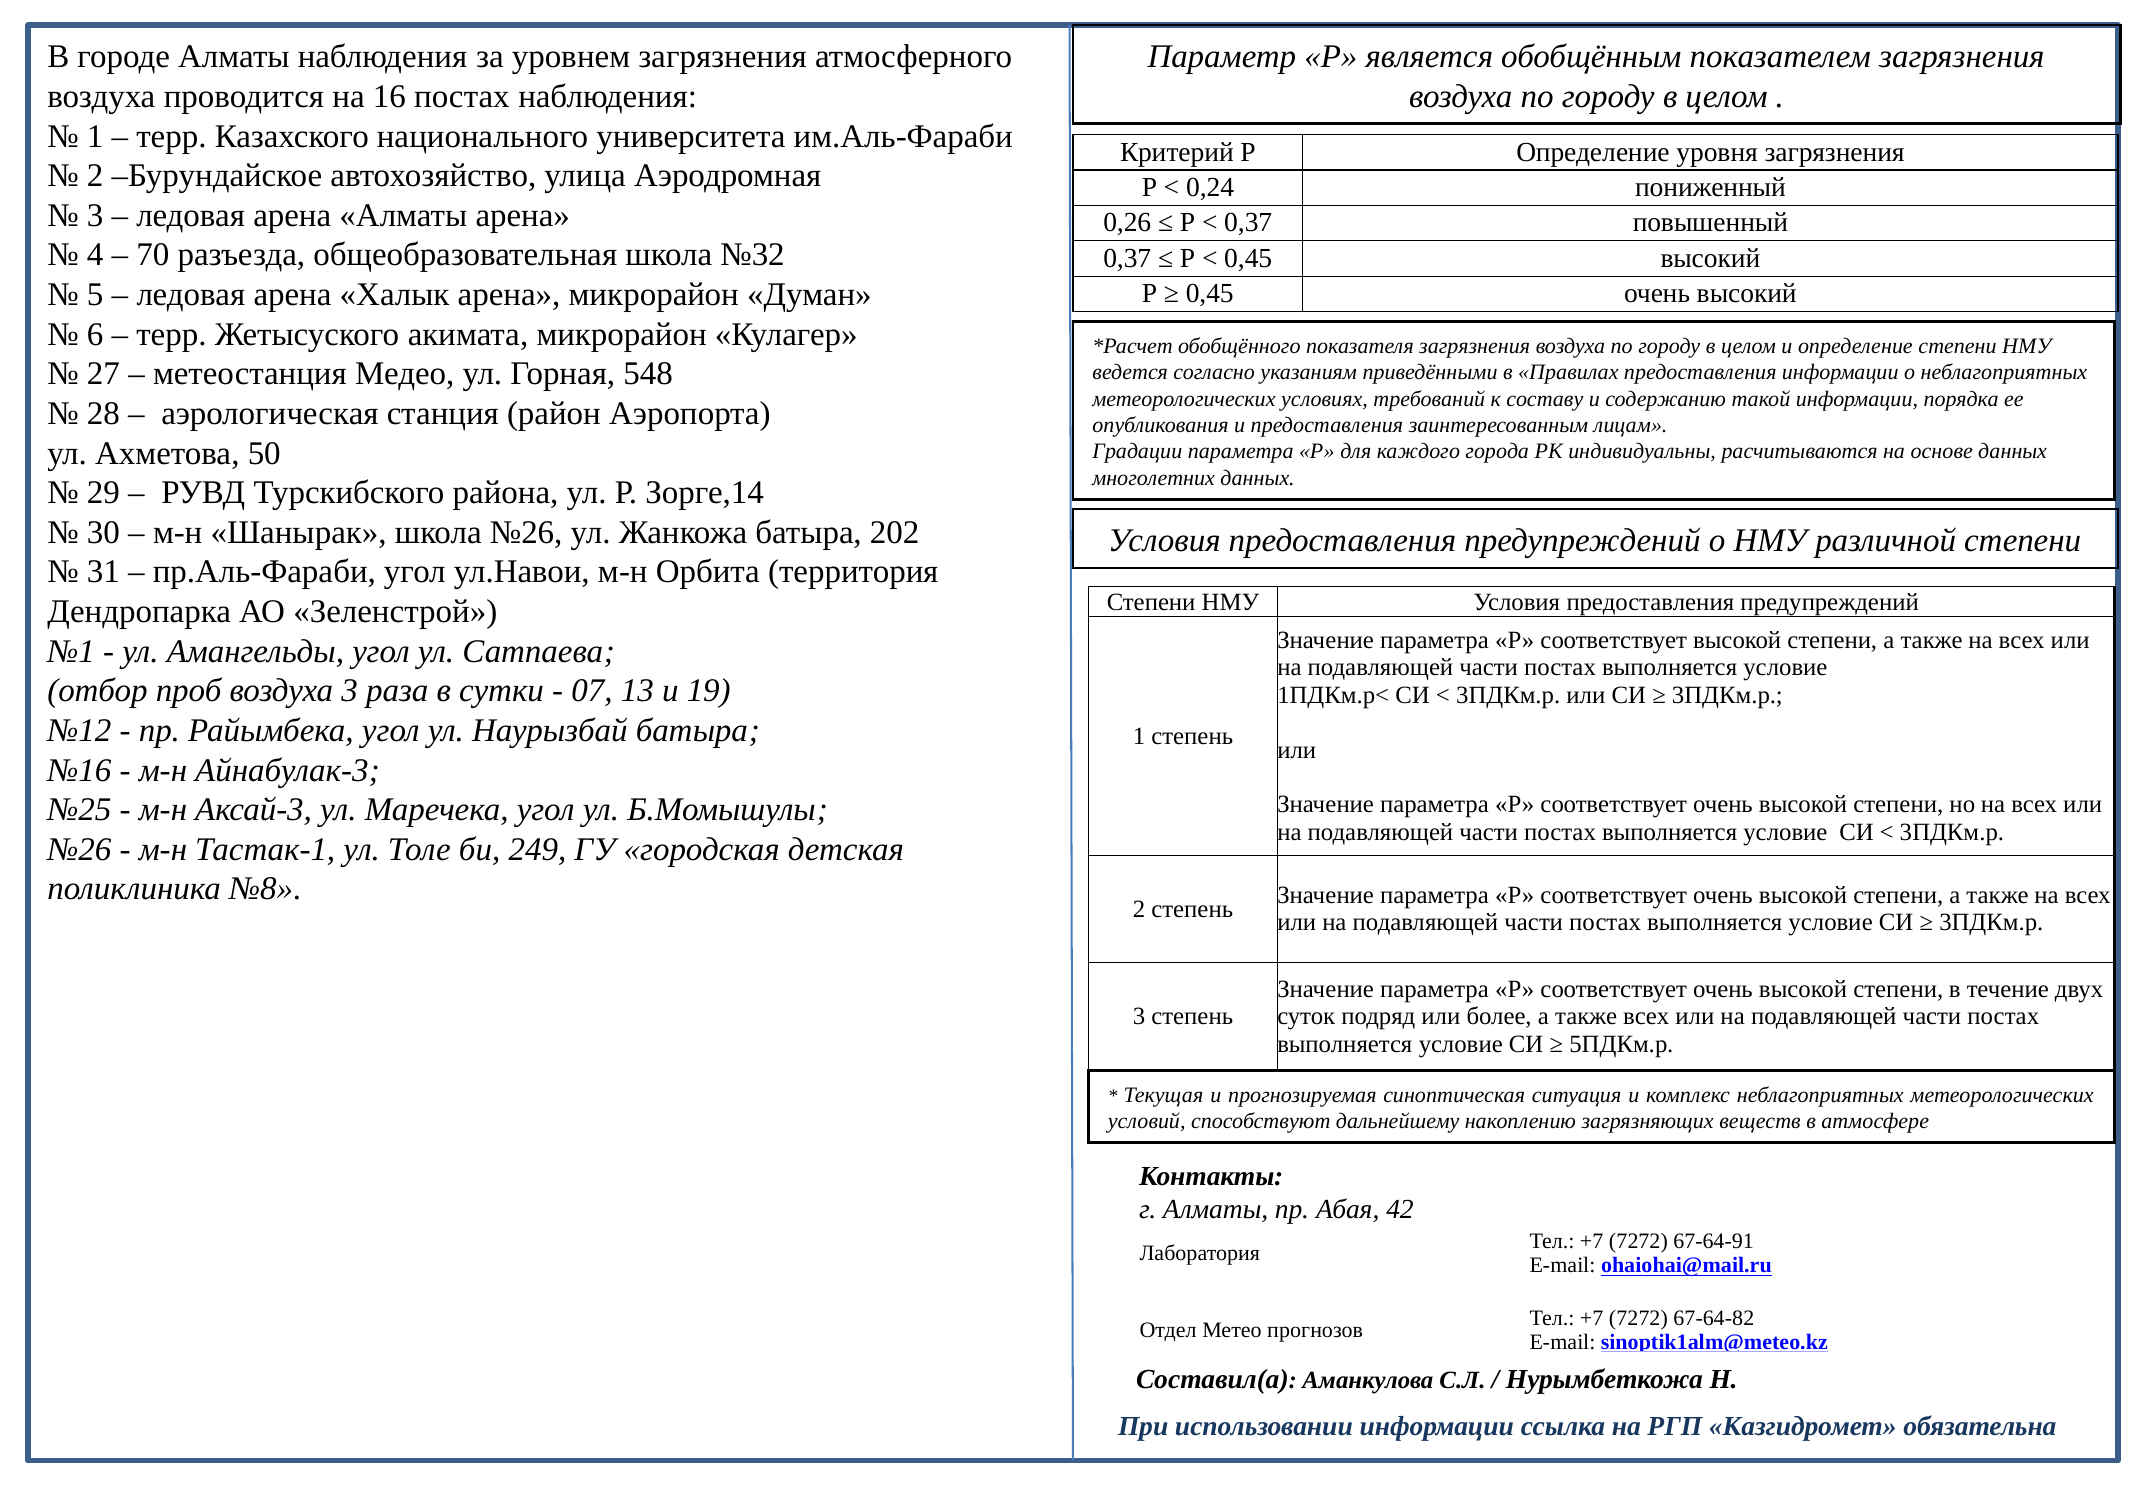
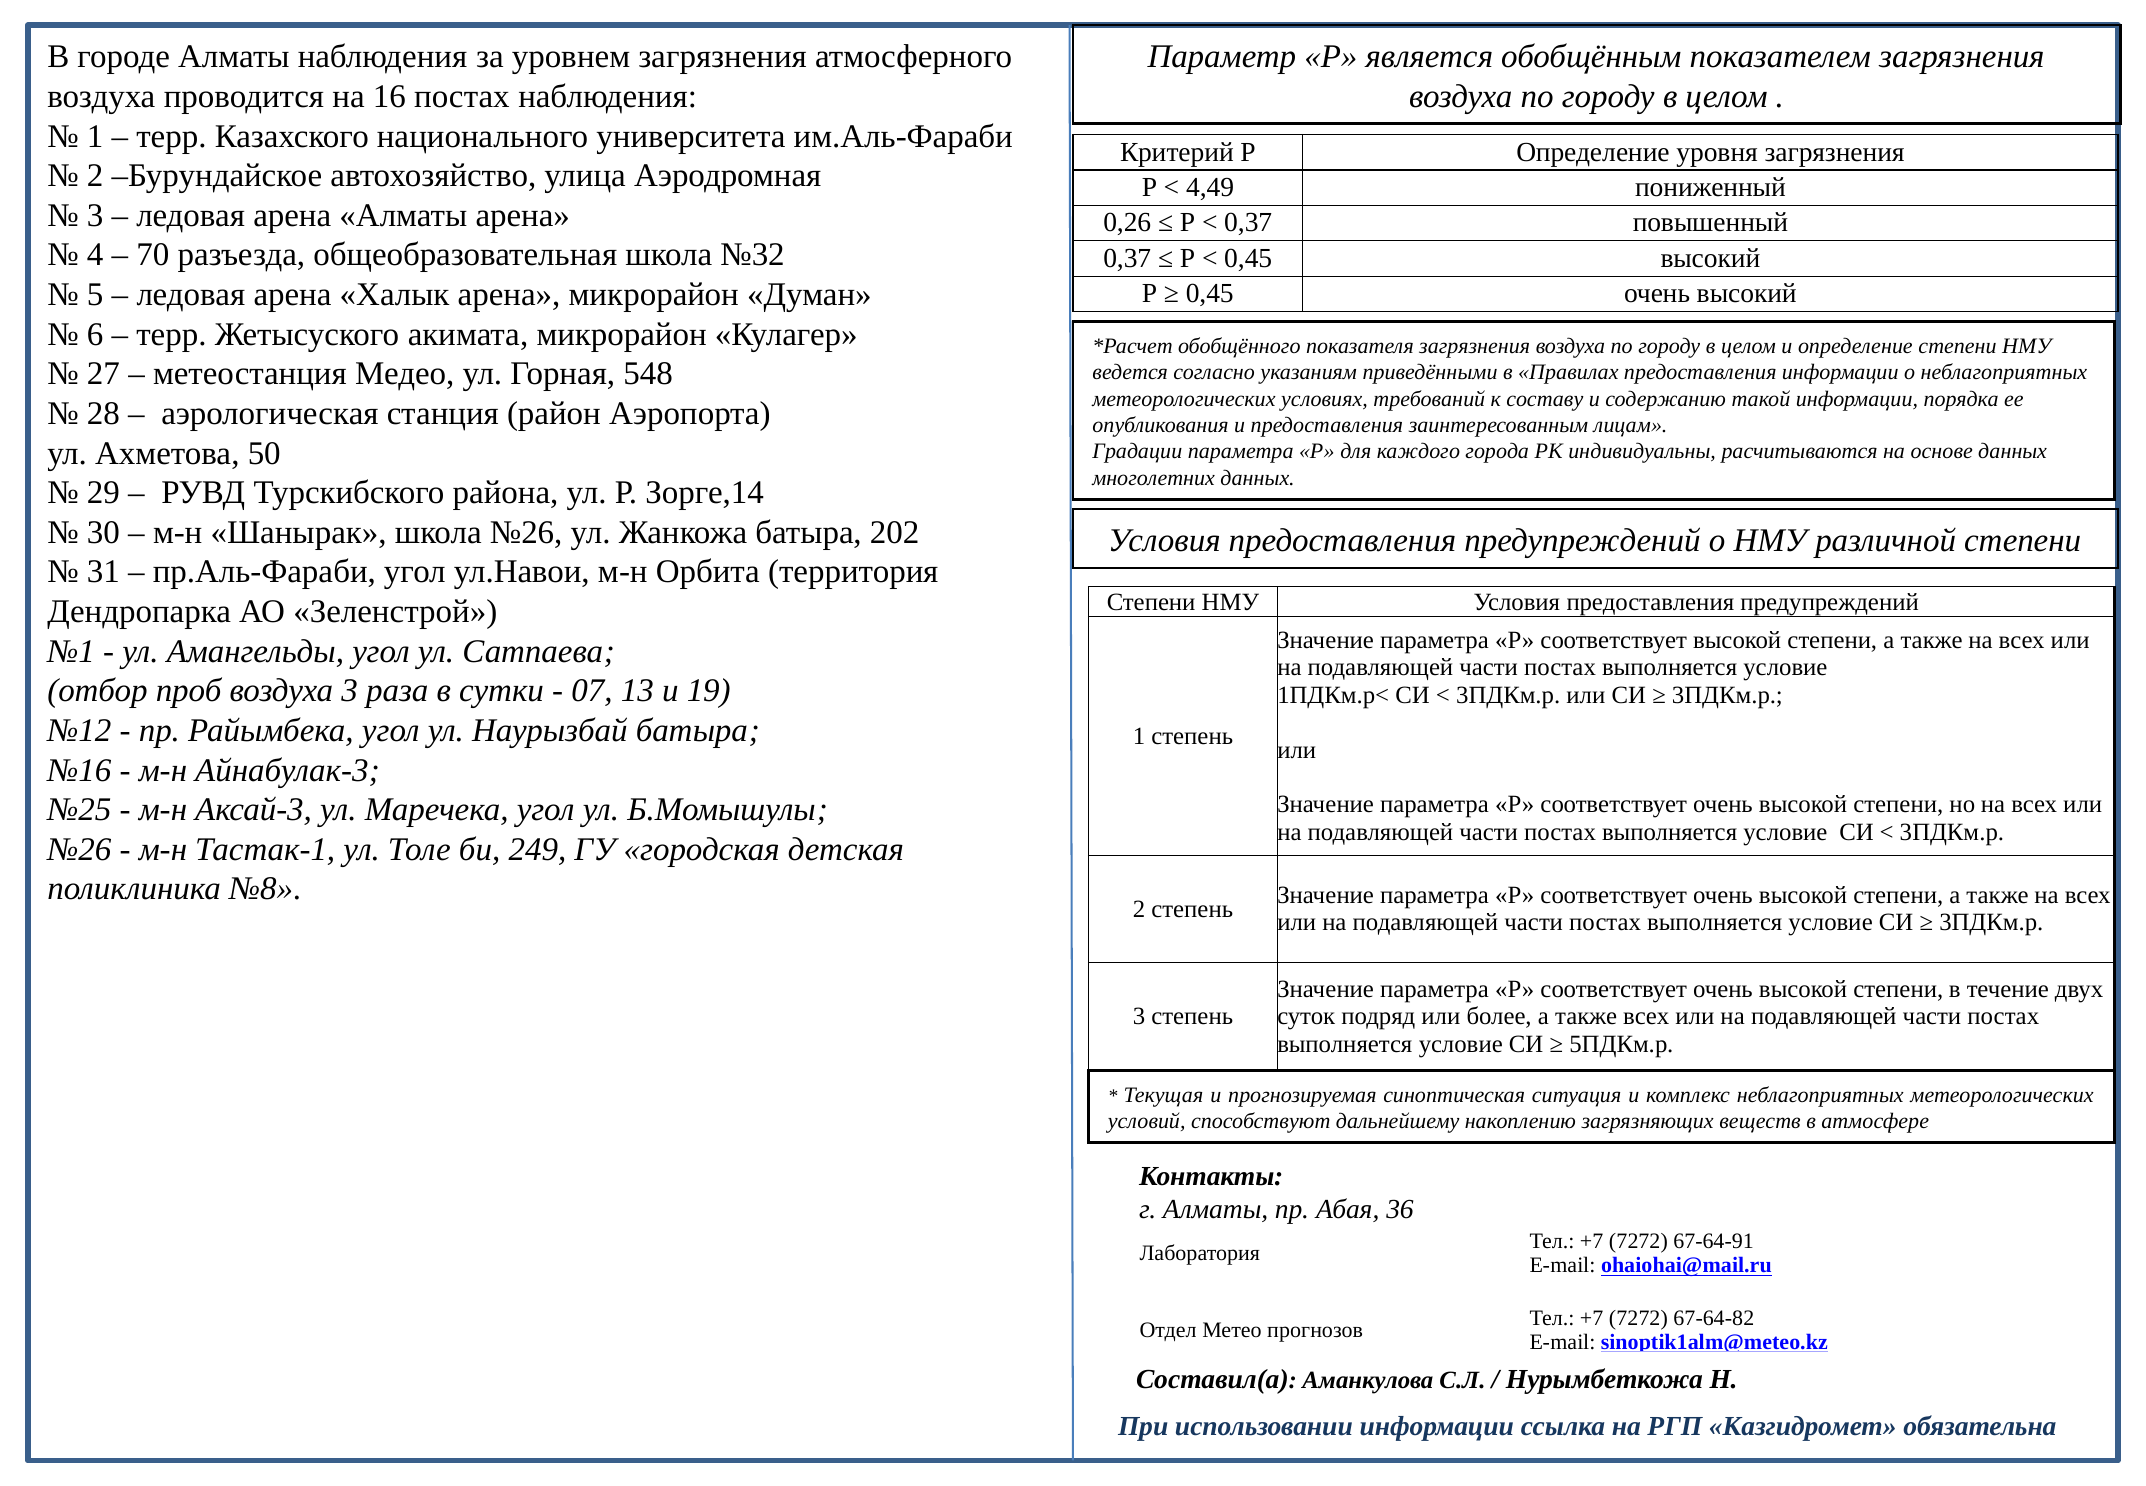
0,24: 0,24 -> 4,49 (1210, 187)
42: 42 -> 36 (1400, 1209)
